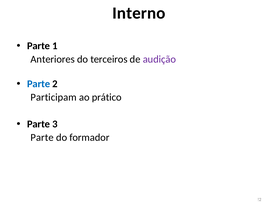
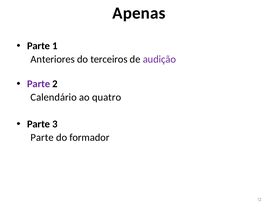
Interno: Interno -> Apenas (139, 13)
Parte colour: blue -> purple (39, 84)
Participam: Participam -> Calendário (54, 97)
prático: prático -> quatro (107, 97)
